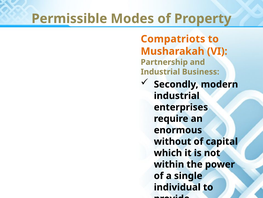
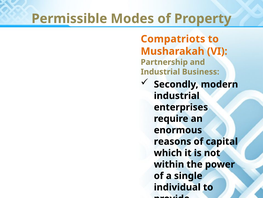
without: without -> reasons (173, 141)
